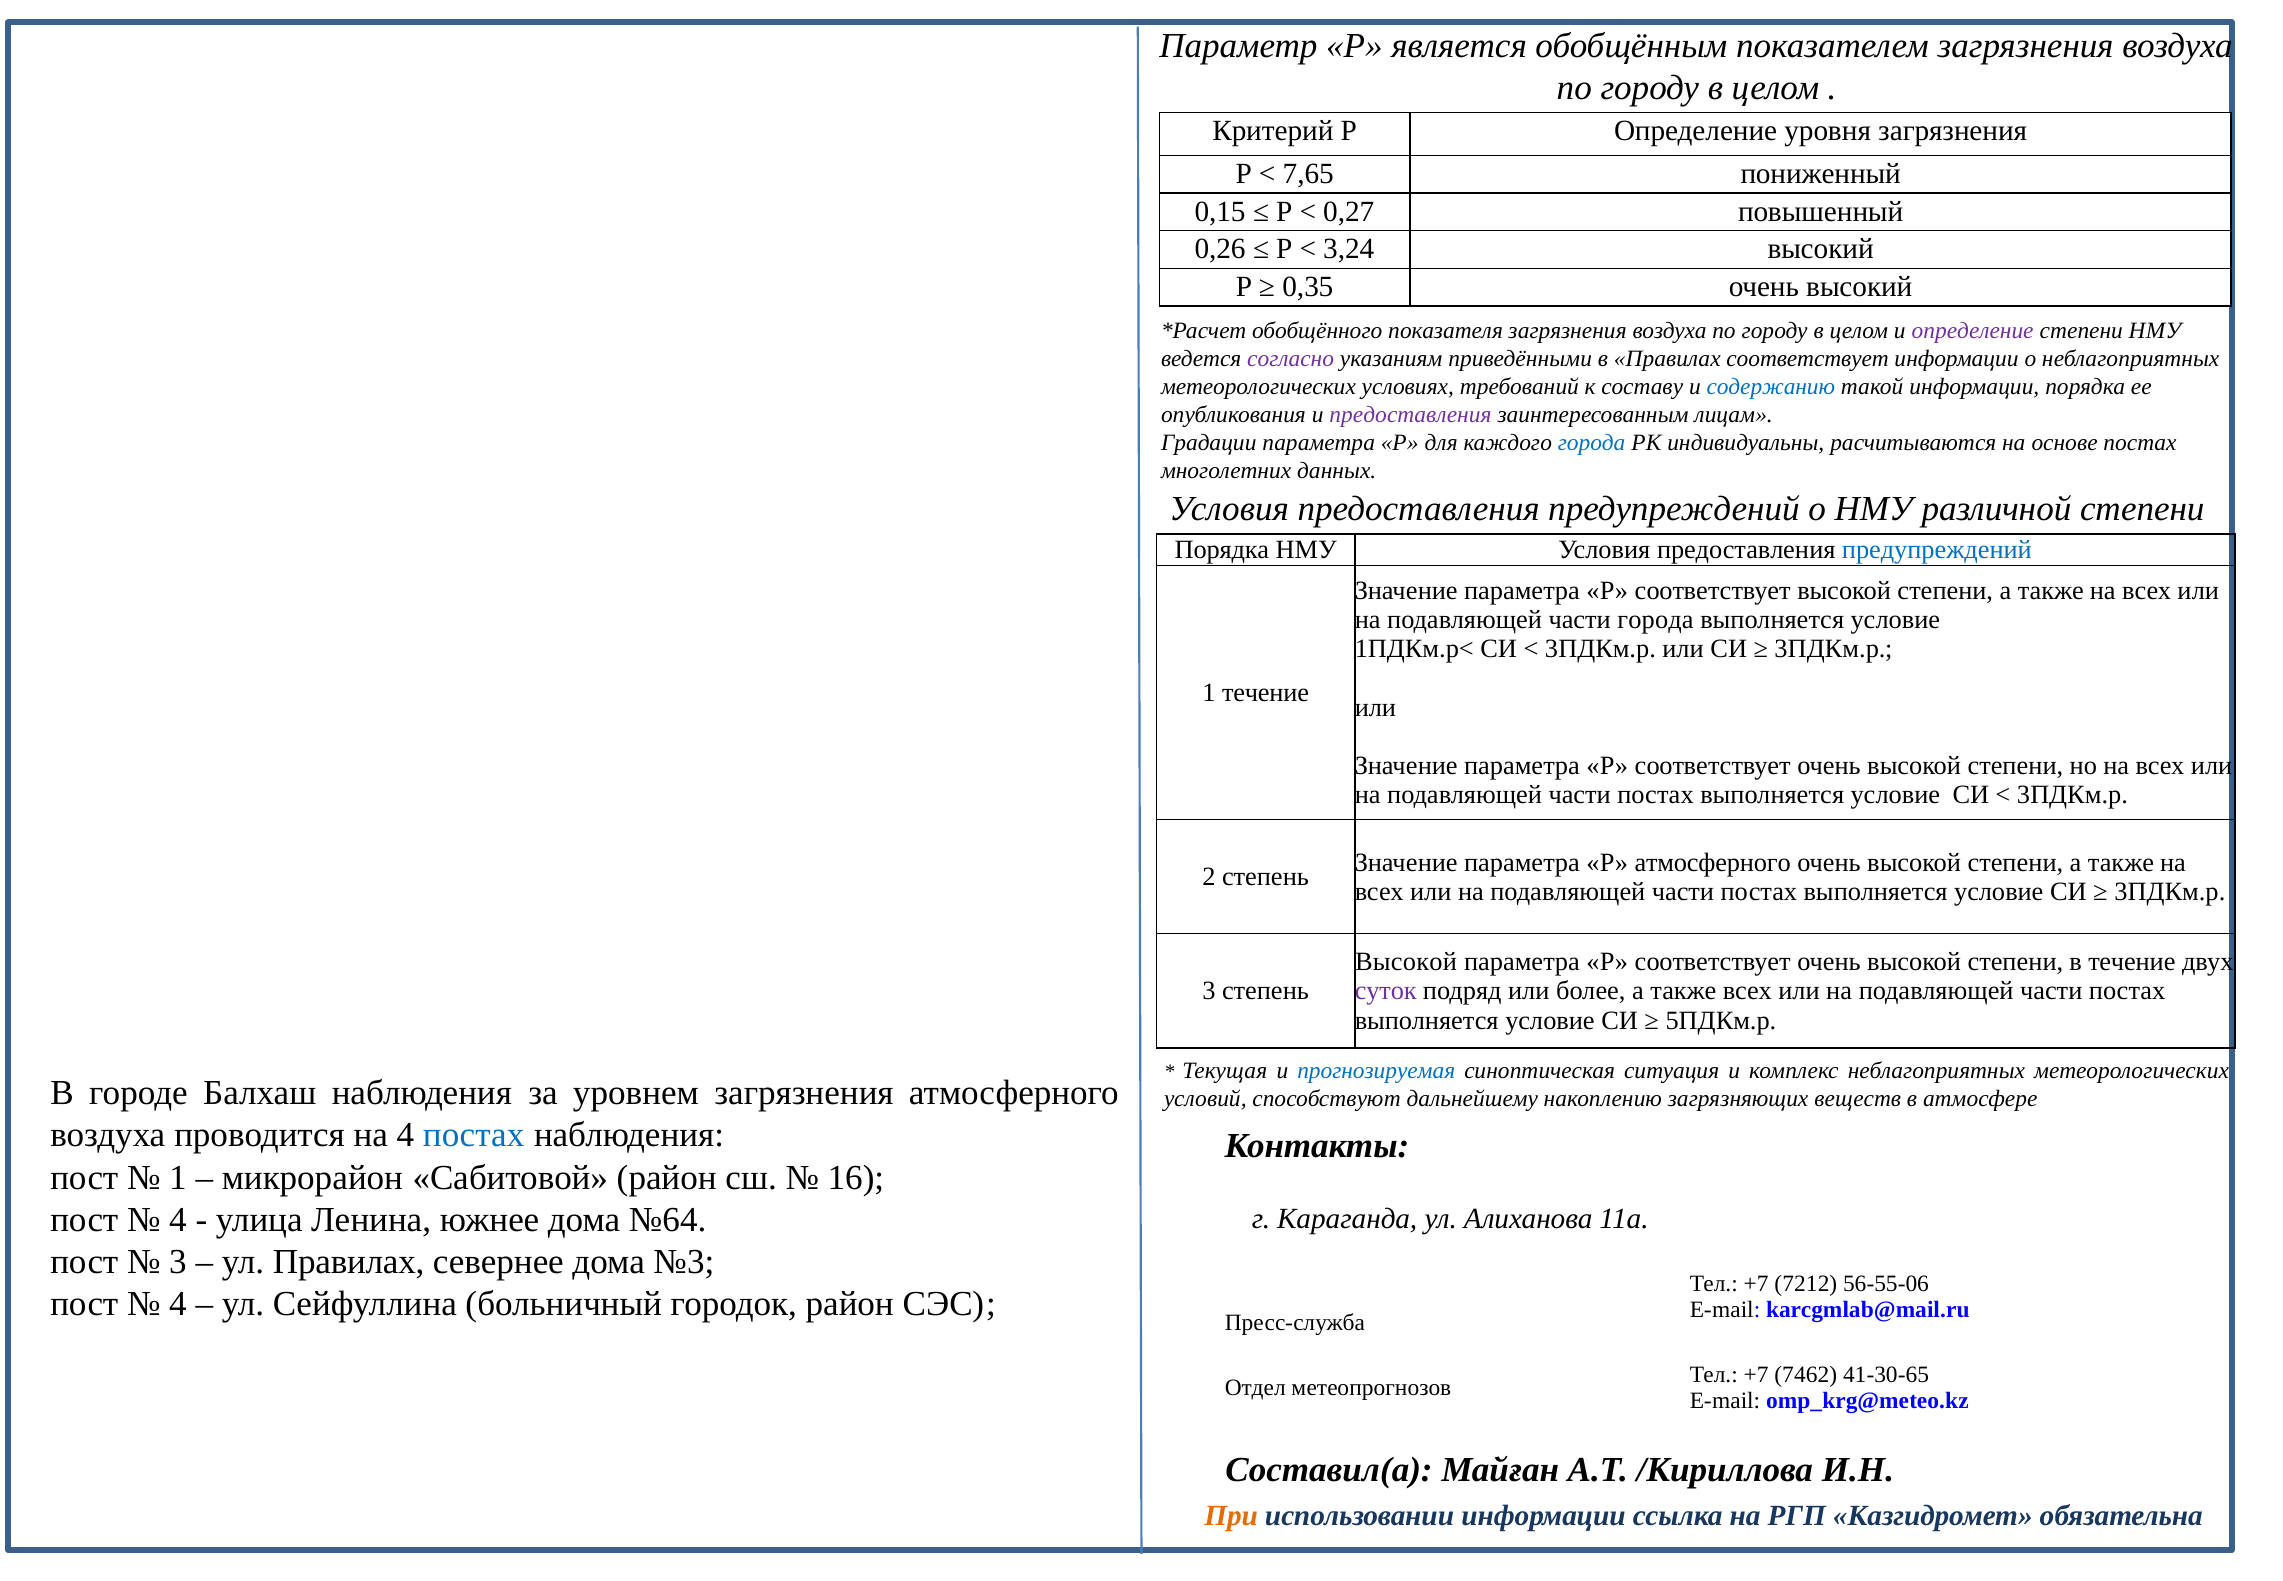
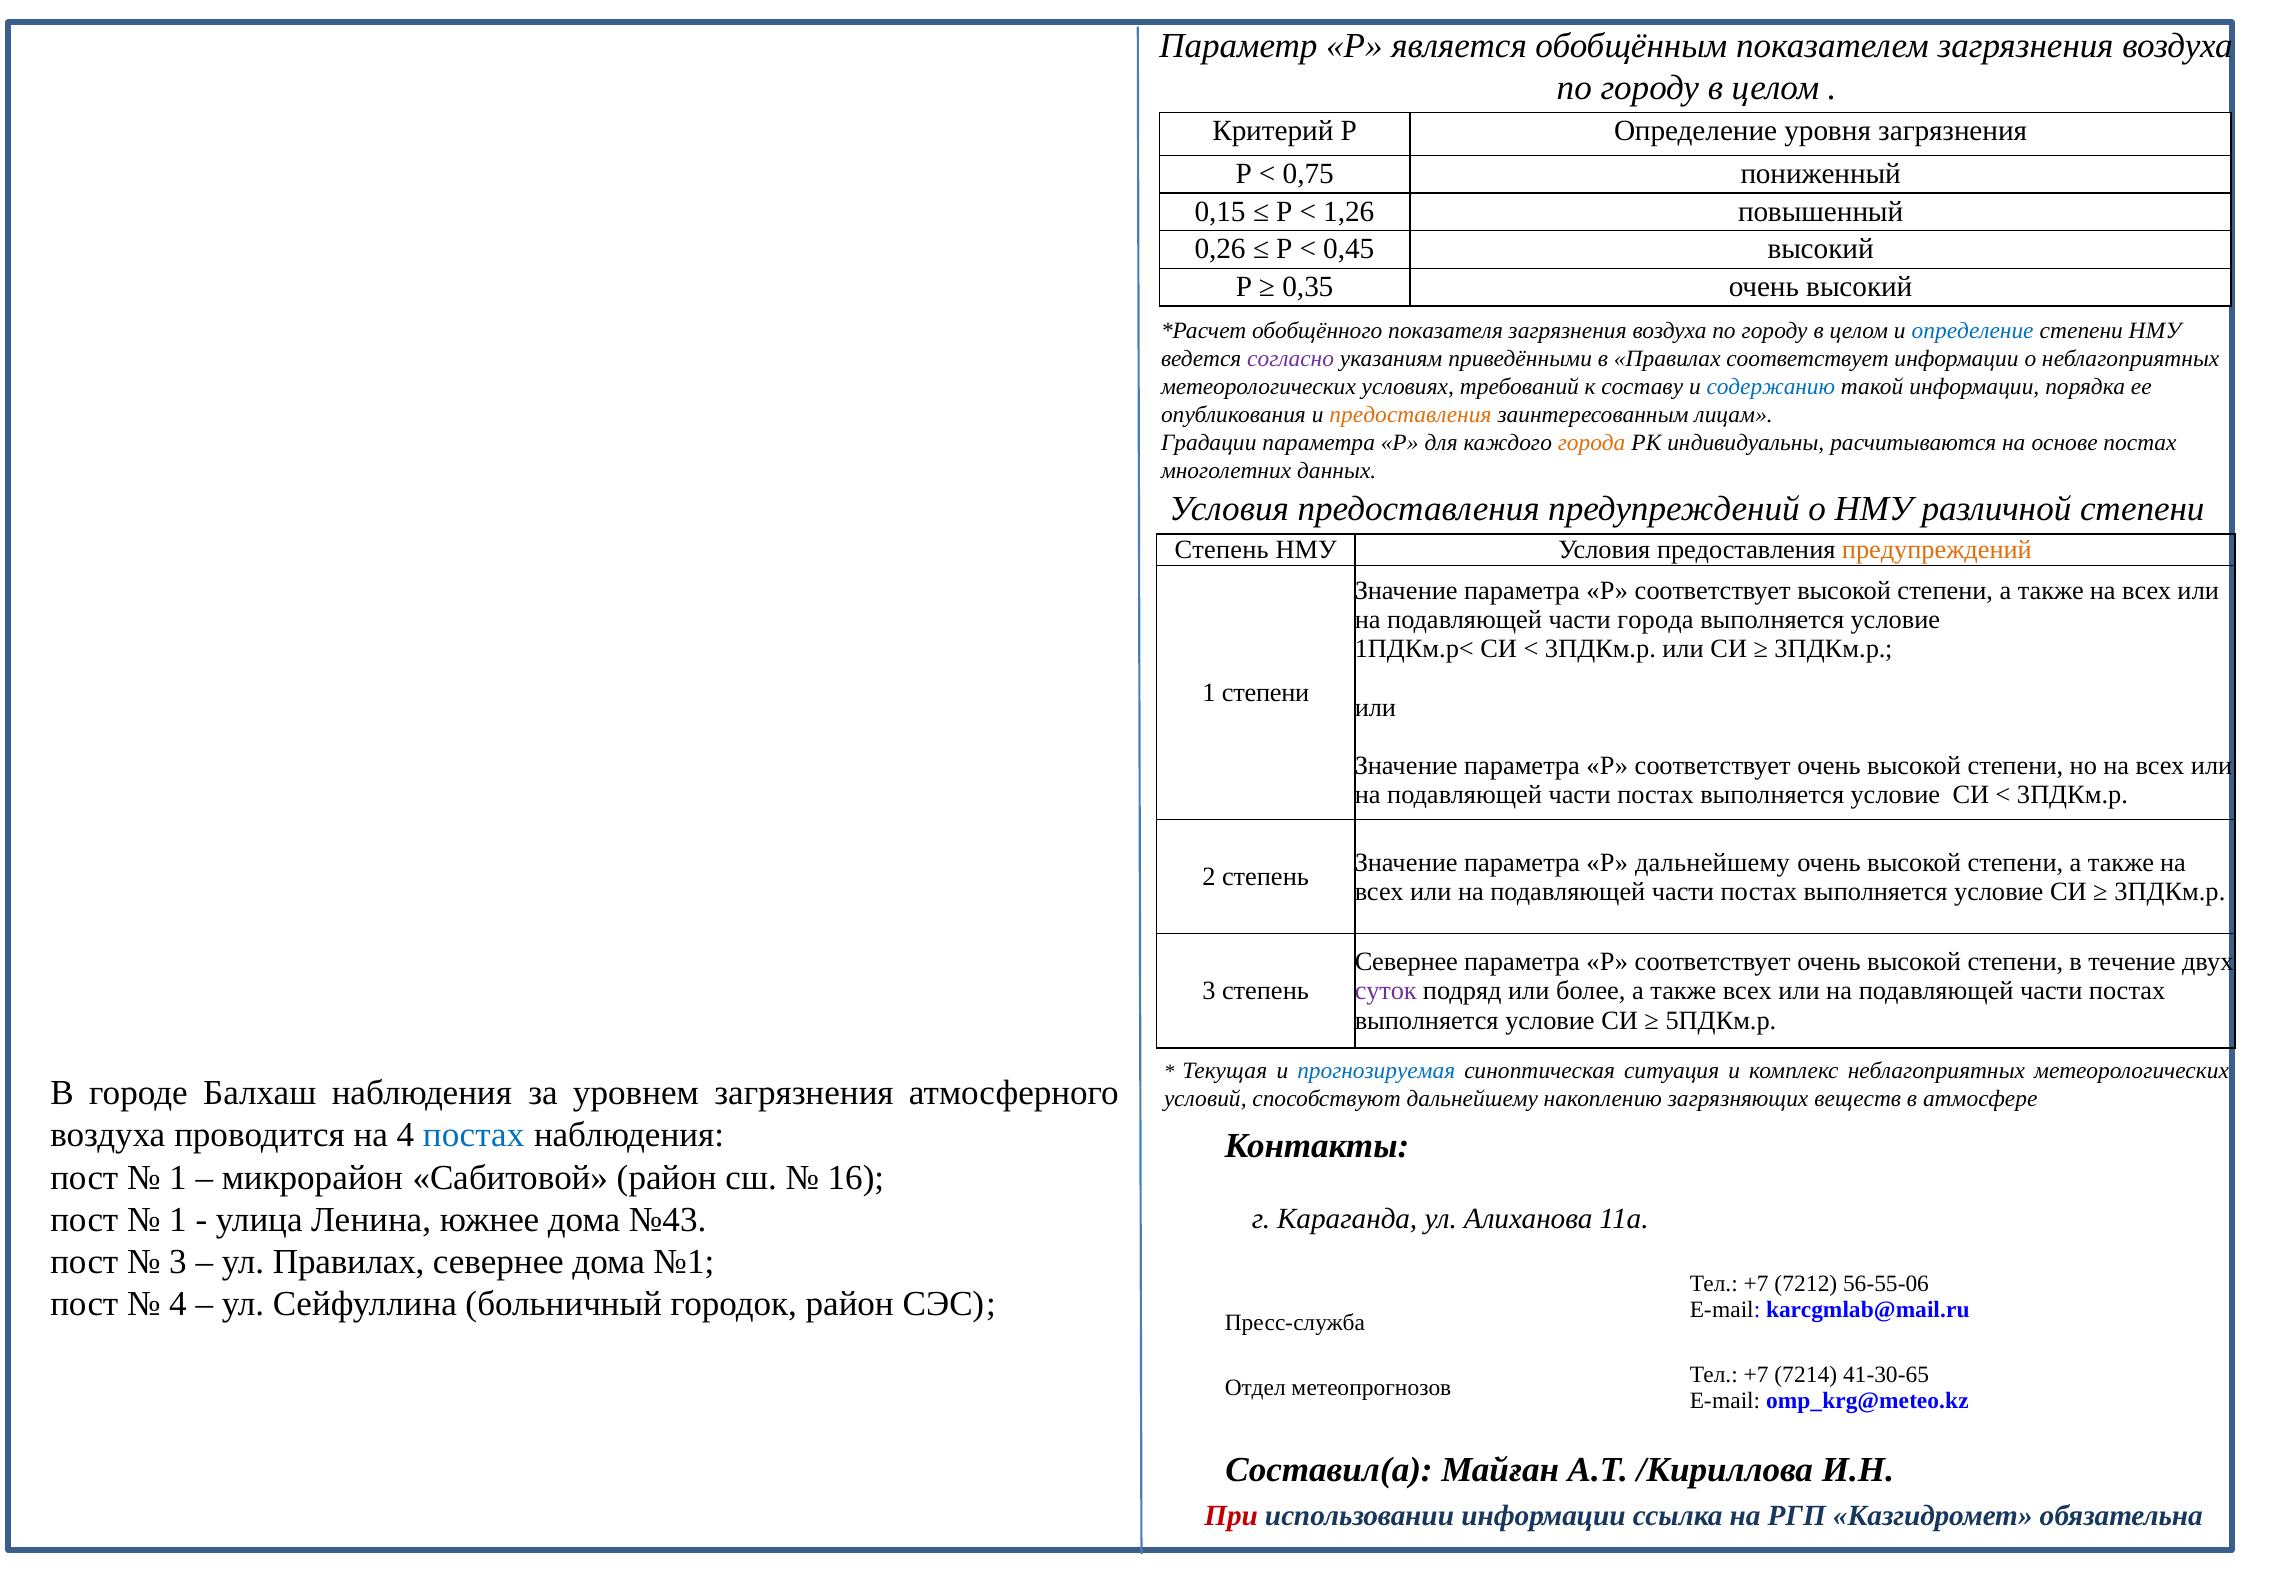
7,65: 7,65 -> 0,75 (1308, 174)
0,27: 0,27 -> 1,26 (1349, 212)
3,24: 3,24 -> 0,45 (1349, 249)
определение colour: purple -> blue (1973, 330)
предоставления colour: purple -> orange (1410, 415)
города colour: blue -> orange (1592, 443)
Порядка: Порядка -> Степень (1222, 550)
предупреждений colour: blue -> orange (1937, 550)
1 течение: течение -> степени (1266, 693)
Р атмосферного: атмосферного -> дальнейшему (1712, 862)
Высокой: Высокой -> Севернее (1406, 962)
4: 4 -> 1 (178, 1219)
№64: №64 -> №43 (668, 1219)
№3: №3 -> №1 (684, 1261)
7462: 7462 -> 7214 (1806, 1375)
При colour: orange -> red (1231, 1516)
